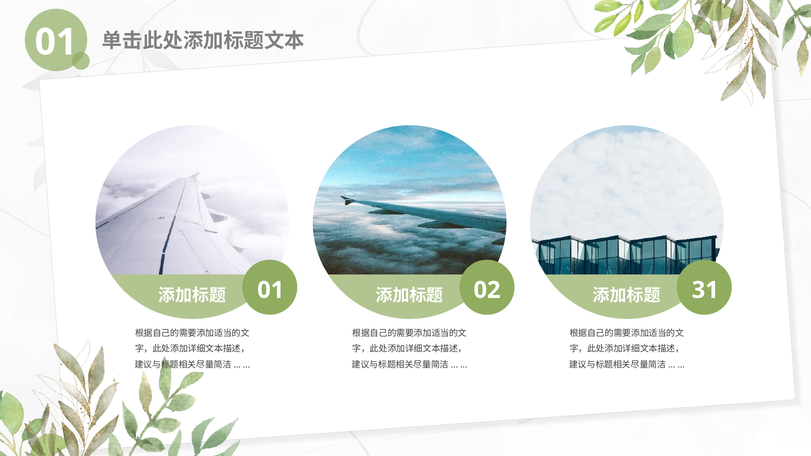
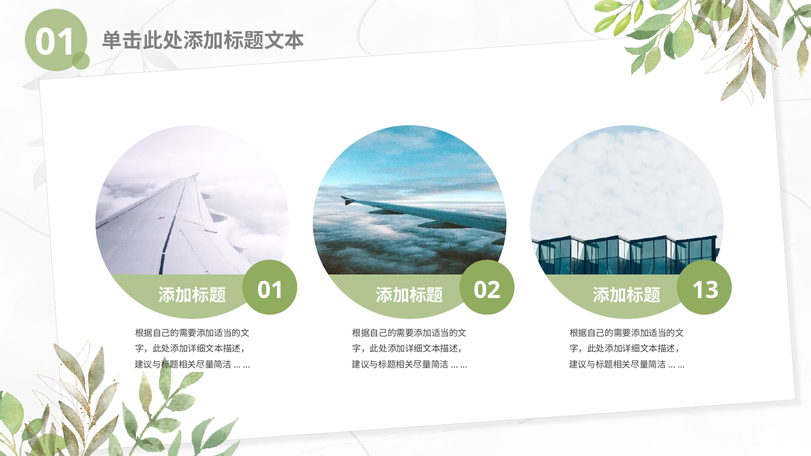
31: 31 -> 13 (705, 290)
